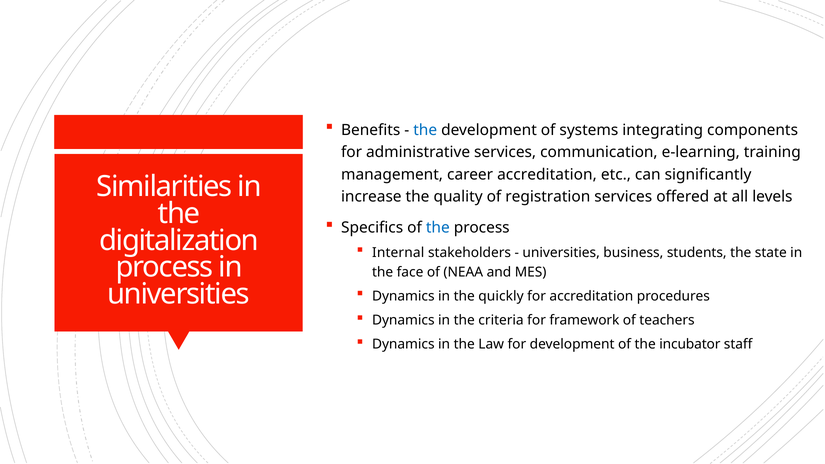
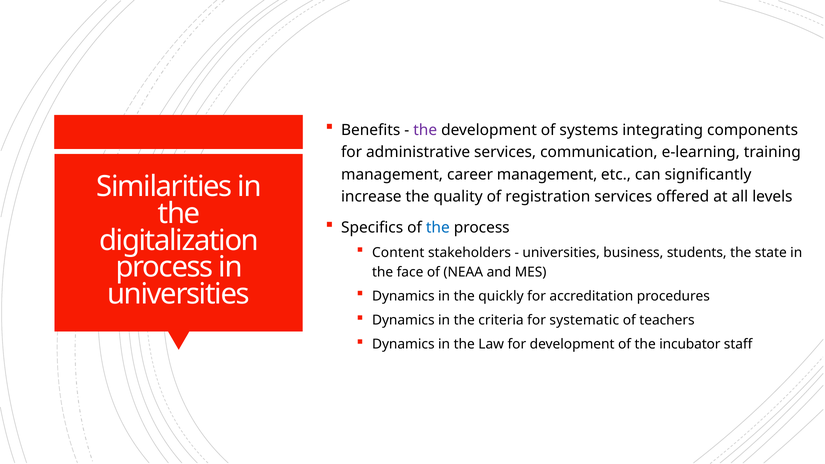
the colour: blue -> purple (425, 130)
career accreditation: accreditation -> management (547, 175)
Internal: Internal -> Content (398, 253)
framework: framework -> systematic (584, 320)
